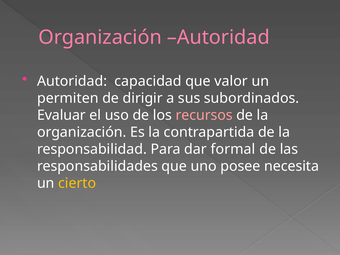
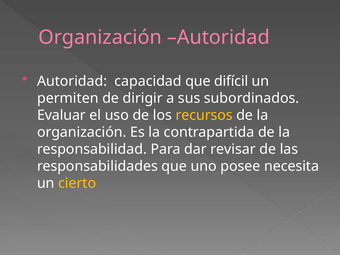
valor: valor -> difícil (231, 81)
recursos colour: pink -> yellow (204, 115)
formal: formal -> revisar (233, 149)
